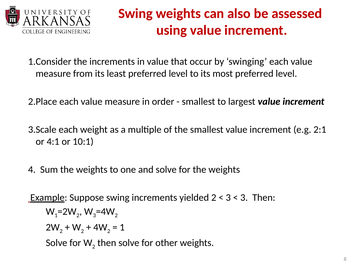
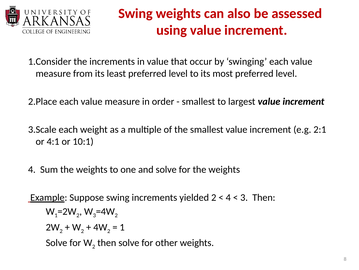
3: 3 -> 4 (228, 197)
